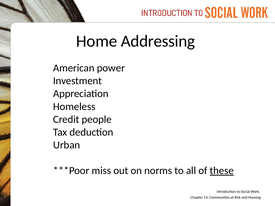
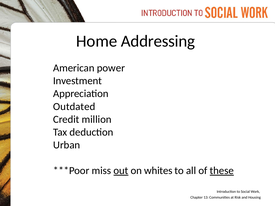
Homeless: Homeless -> Outdated (74, 107)
people: people -> million (97, 119)
out underline: none -> present (121, 171)
norms: norms -> whites (158, 171)
